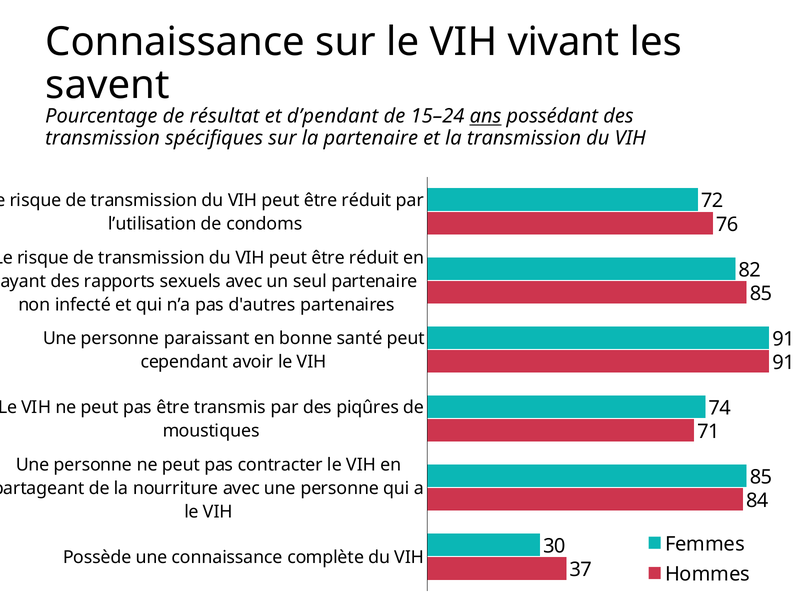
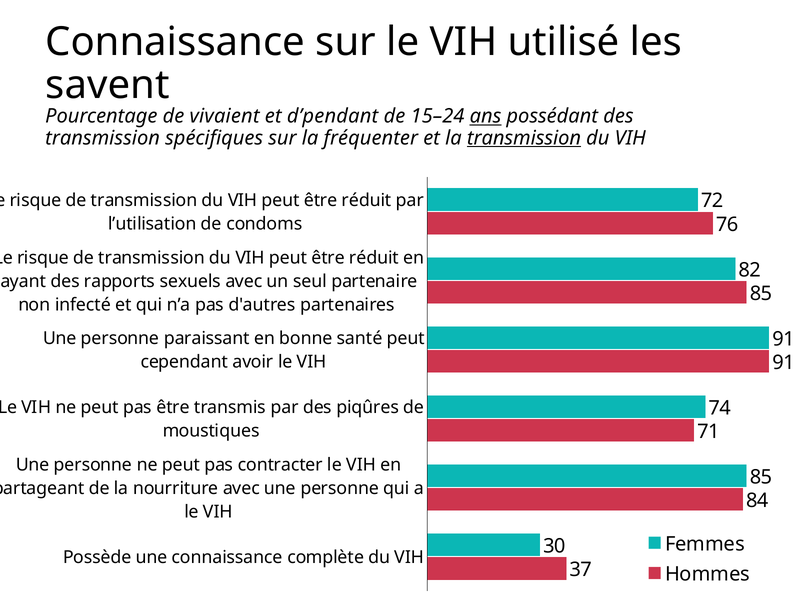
vivant: vivant -> utilisé (564, 42)
résultat: résultat -> vivaient (225, 116)
la partenaire: partenaire -> fréquenter (371, 138)
transmission underline: none -> present (524, 138)
